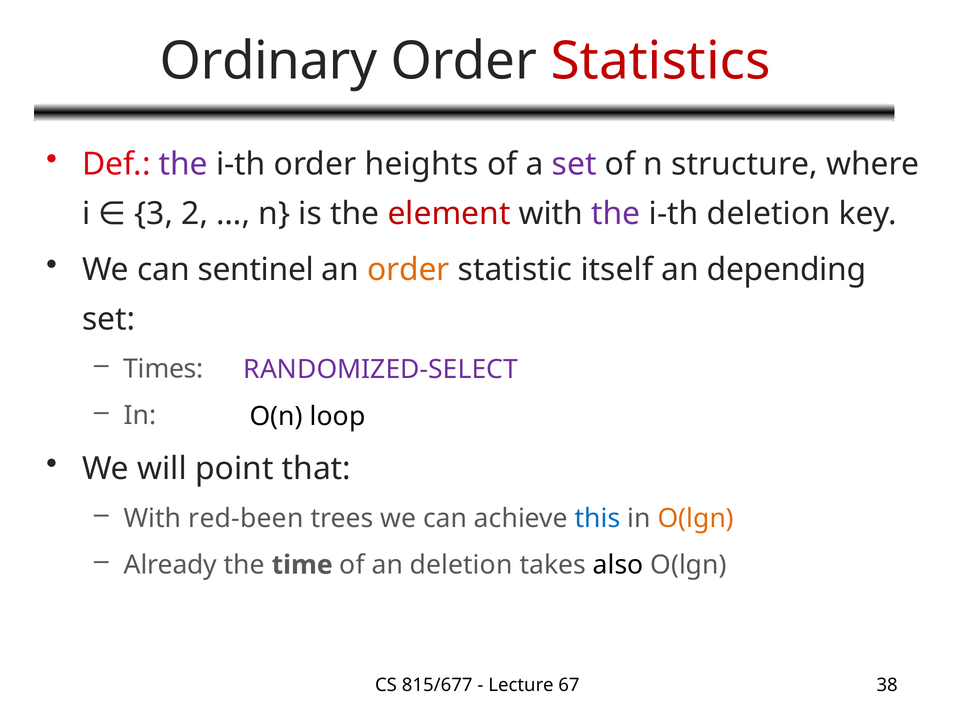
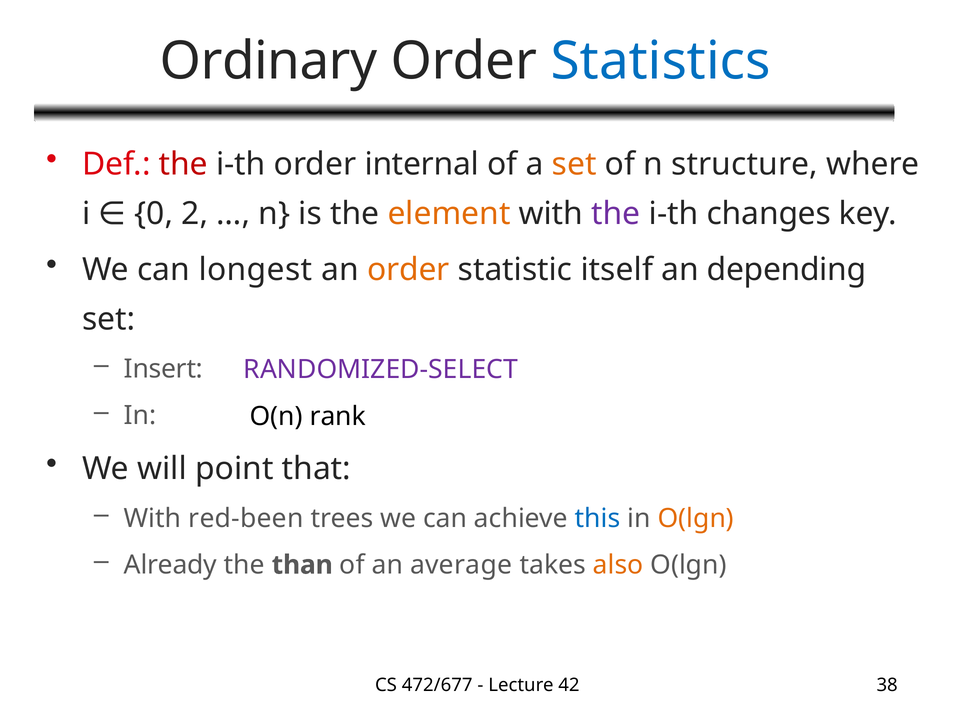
Statistics colour: red -> blue (661, 61)
the colour: purple -> red (183, 164)
heights: heights -> internal (422, 164)
set colour: purple -> orange (574, 164)
i-th deletion: deletion -> changes (769, 214)
3: 3 -> 0 (154, 214)
element colour: red -> orange (449, 214)
sentinel: sentinel -> longest (255, 270)
Times: Times -> Insert (163, 369)
loop: loop -> rank (338, 417)
time: time -> than (302, 565)
an deletion: deletion -> average (461, 565)
also colour: black -> orange (618, 565)
815/677: 815/677 -> 472/677 (437, 685)
67: 67 -> 42 (569, 685)
